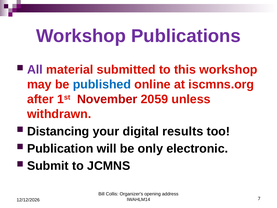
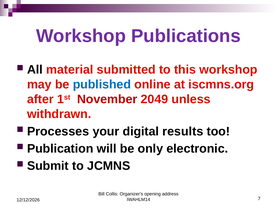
All colour: purple -> black (35, 70)
2059: 2059 -> 2049 (154, 99)
Distancing: Distancing -> Processes (58, 131)
